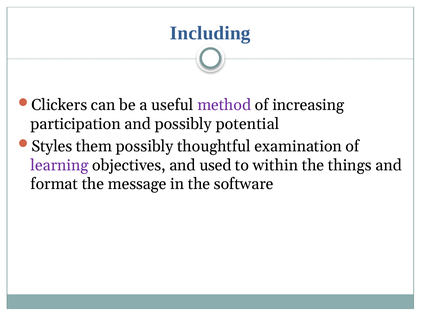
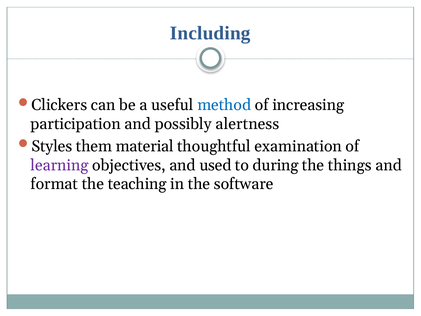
method colour: purple -> blue (224, 105)
potential: potential -> alertness (248, 124)
them possibly: possibly -> material (145, 146)
within: within -> during (276, 165)
message: message -> teaching (137, 184)
